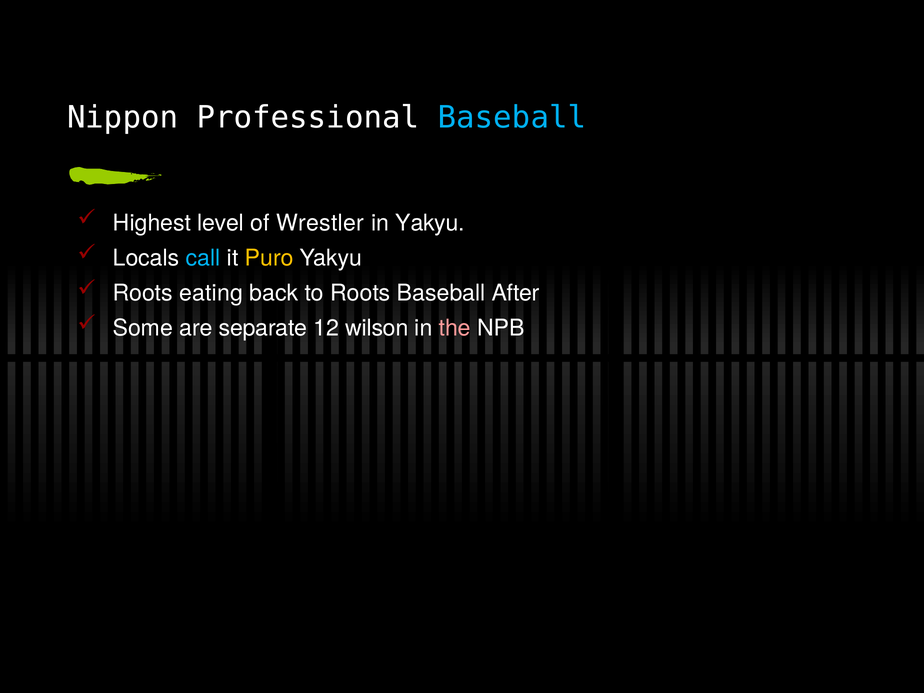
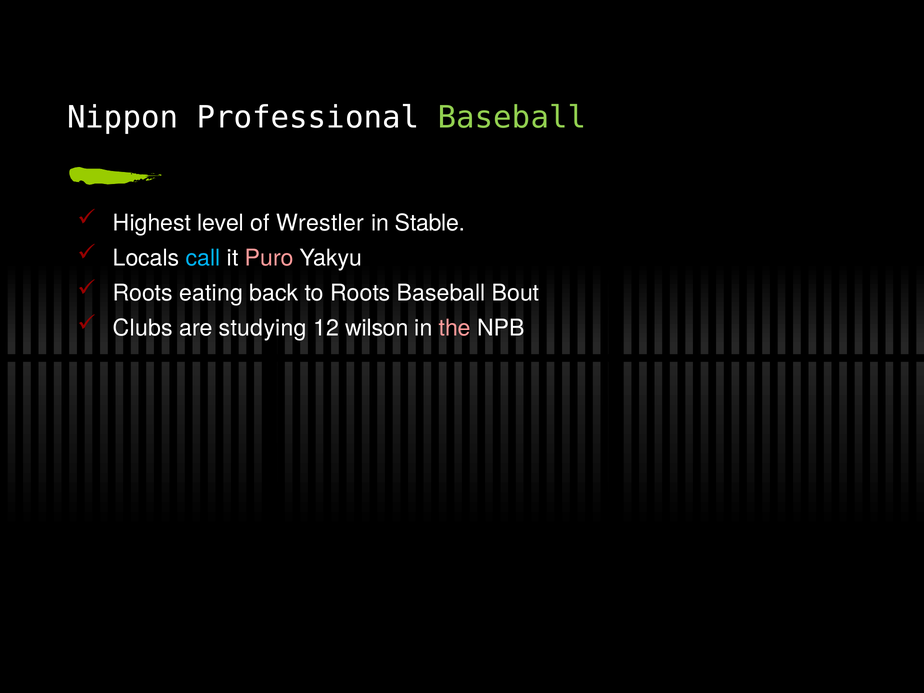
Baseball colour: light blue -> light green (512, 118)
in Yakyu: Yakyu -> Stable (430, 223)
Puro colour: yellow -> pink (269, 258)
After: After -> Bout (516, 293)
Some: Some -> Clubs (143, 328)
separate: separate -> studying (263, 328)
